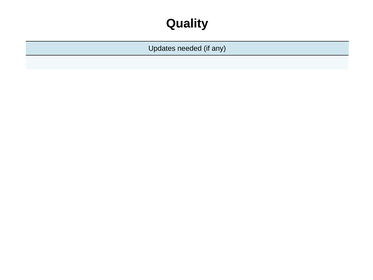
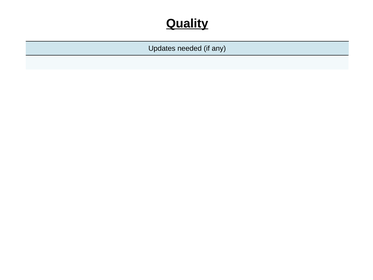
Quality underline: none -> present (187, 24)
